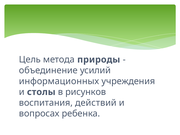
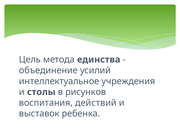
природы: природы -> единства (99, 60)
информационных: информационных -> интеллектуальное (59, 81)
вопросах: вопросах -> выставок (39, 114)
